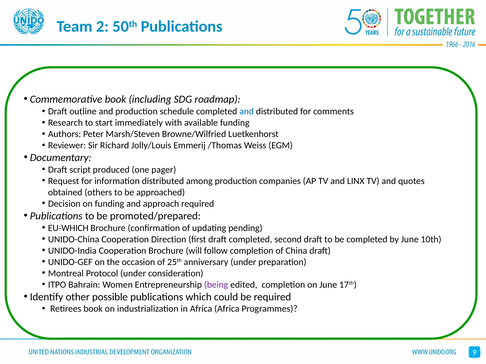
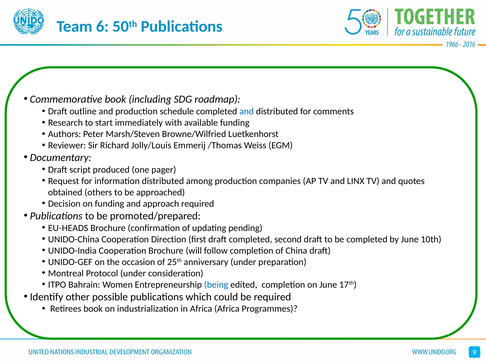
2: 2 -> 6 (102, 27)
EU-WHICH: EU-WHICH -> EU-HEADS (68, 228)
being colour: purple -> blue (216, 285)
